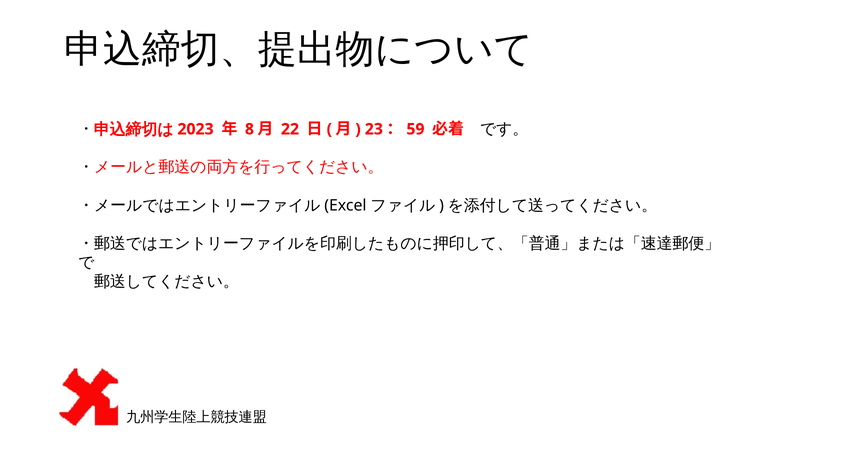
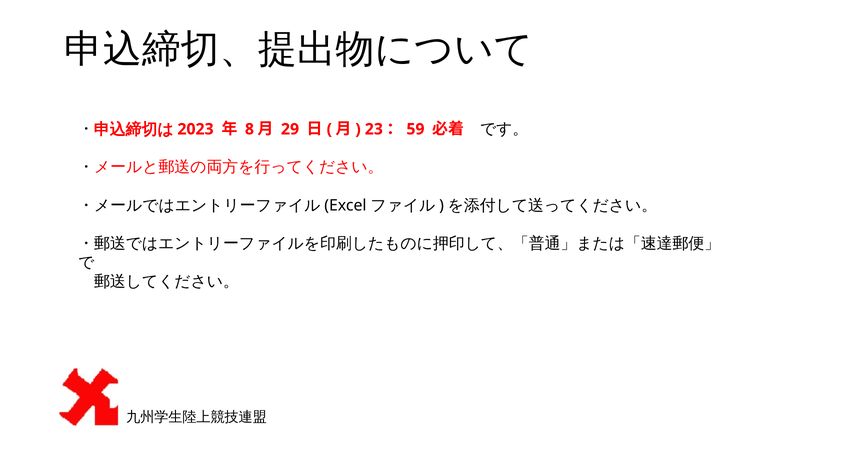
22: 22 -> 29 (290, 129)
